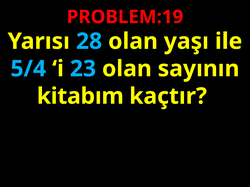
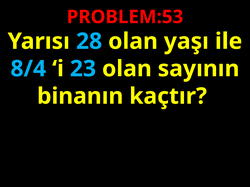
PROBLEM:19: PROBLEM:19 -> PROBLEM:53 (125, 17)
5/4: 5/4 -> 8/4 (28, 69)
kitabım: kitabım -> binanın (80, 96)
